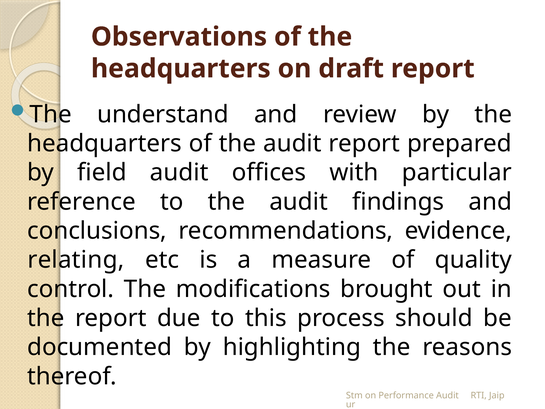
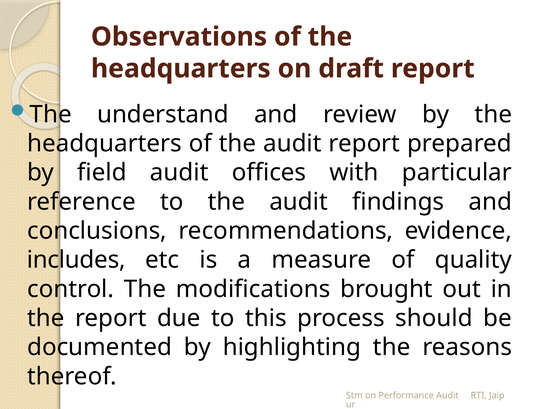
relating: relating -> includes (76, 260)
